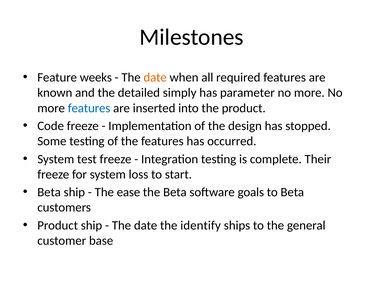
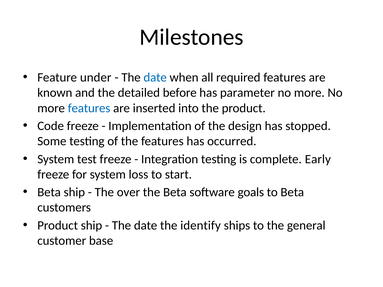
weeks: weeks -> under (96, 77)
date colour: orange -> blue (155, 77)
simply: simply -> before (180, 93)
Their: Their -> Early (318, 159)
ease: ease -> over (128, 192)
